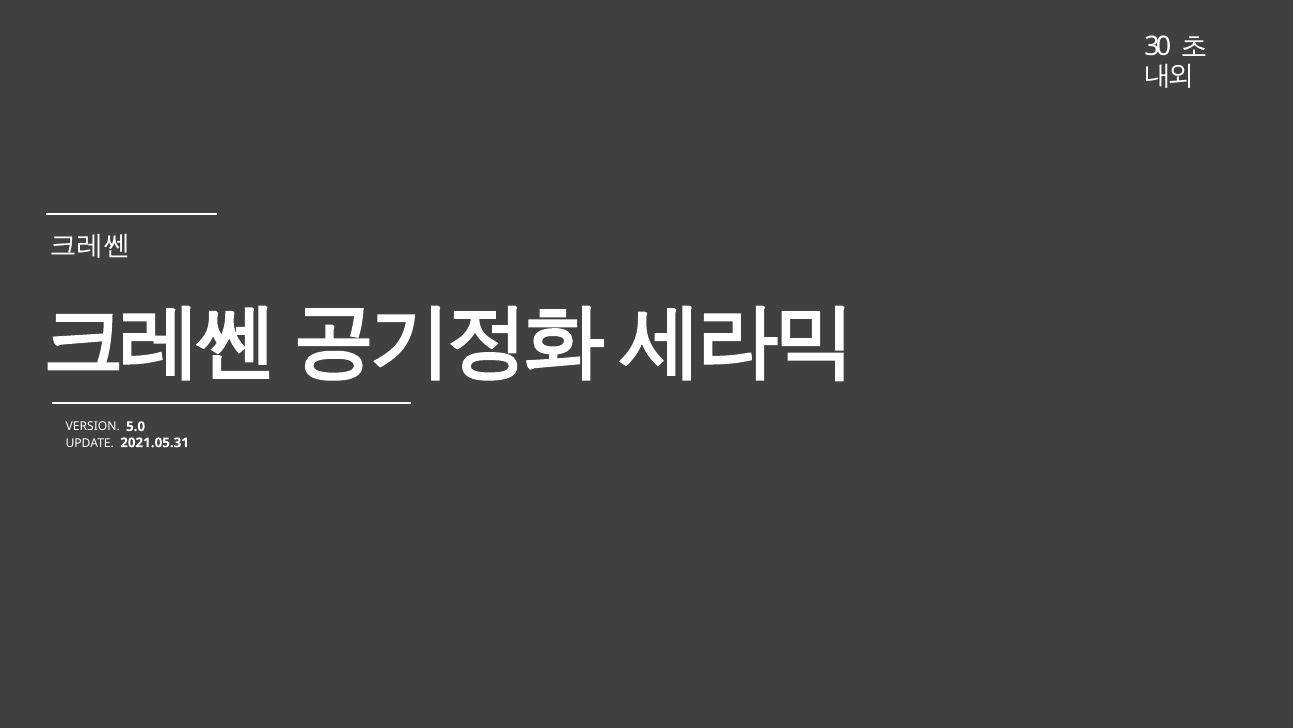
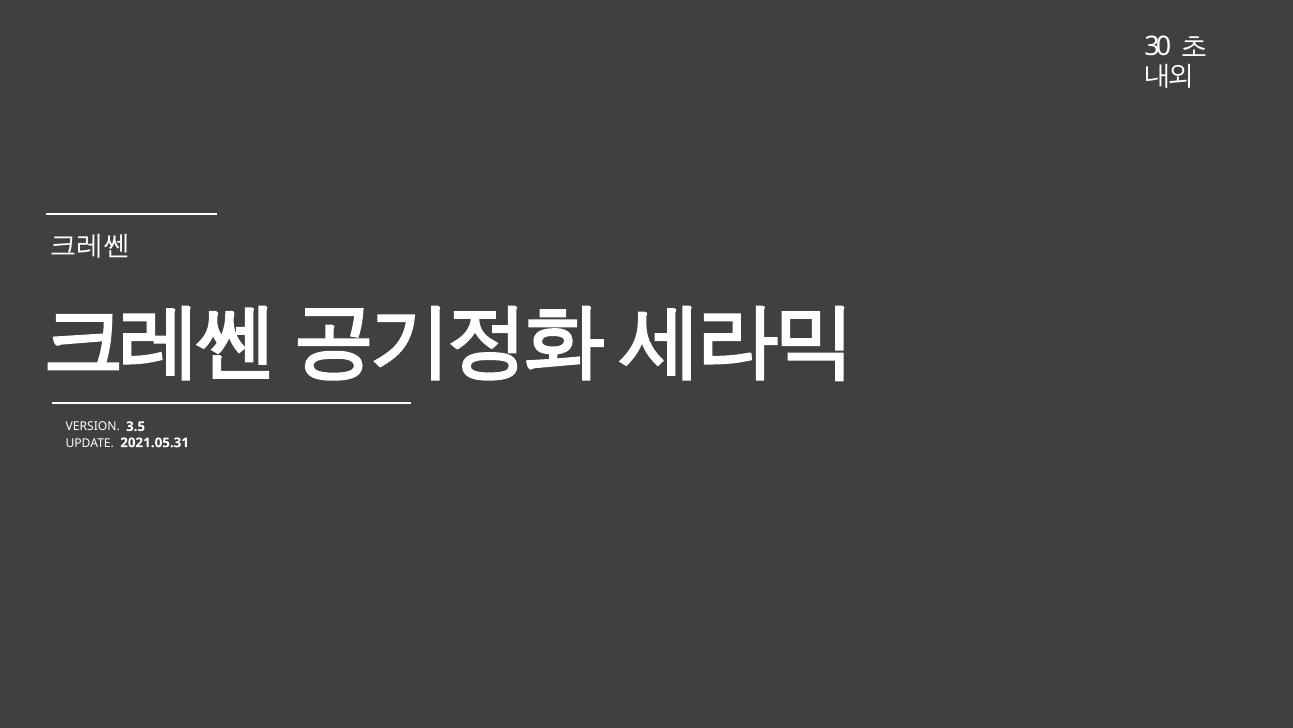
5.0: 5.0 -> 3.5 (136, 426)
